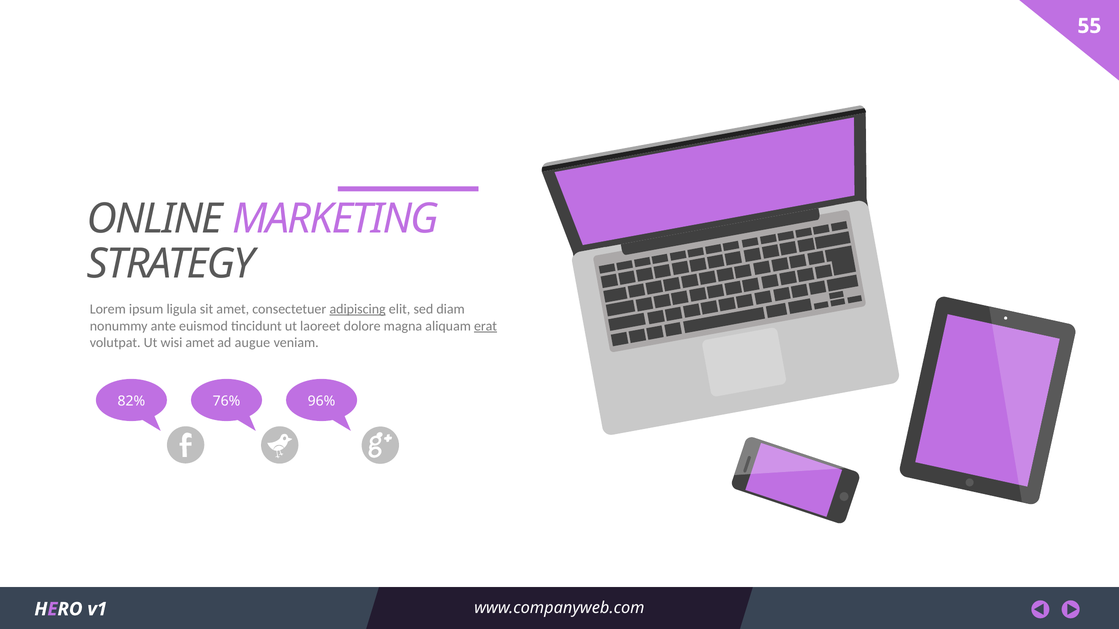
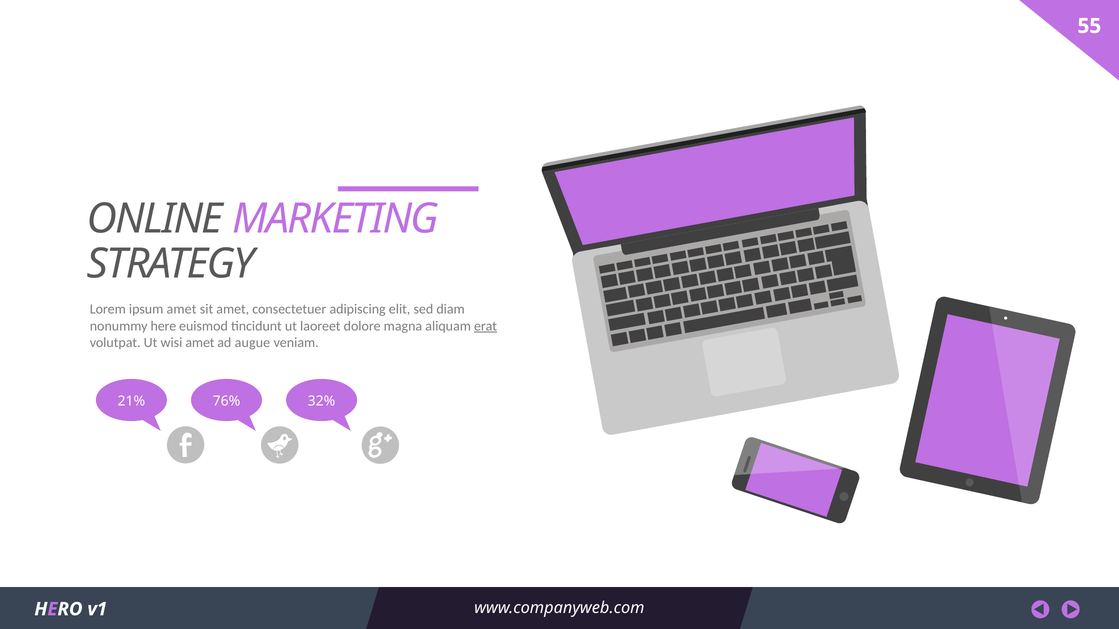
ipsum ligula: ligula -> amet (181, 309)
adipiscing underline: present -> none (358, 309)
ante: ante -> here (163, 326)
82%: 82% -> 21% (131, 401)
96%: 96% -> 32% (322, 401)
